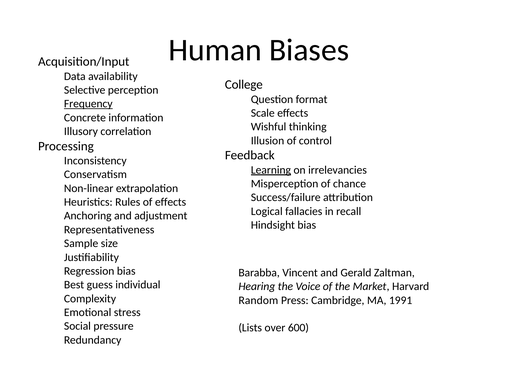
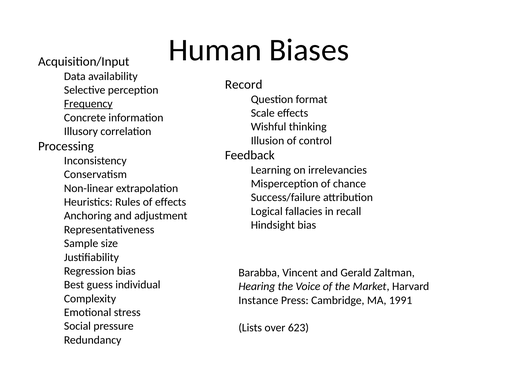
College: College -> Record (244, 85)
Learning underline: present -> none (271, 170)
Random: Random -> Instance (258, 301)
600: 600 -> 623 (298, 328)
